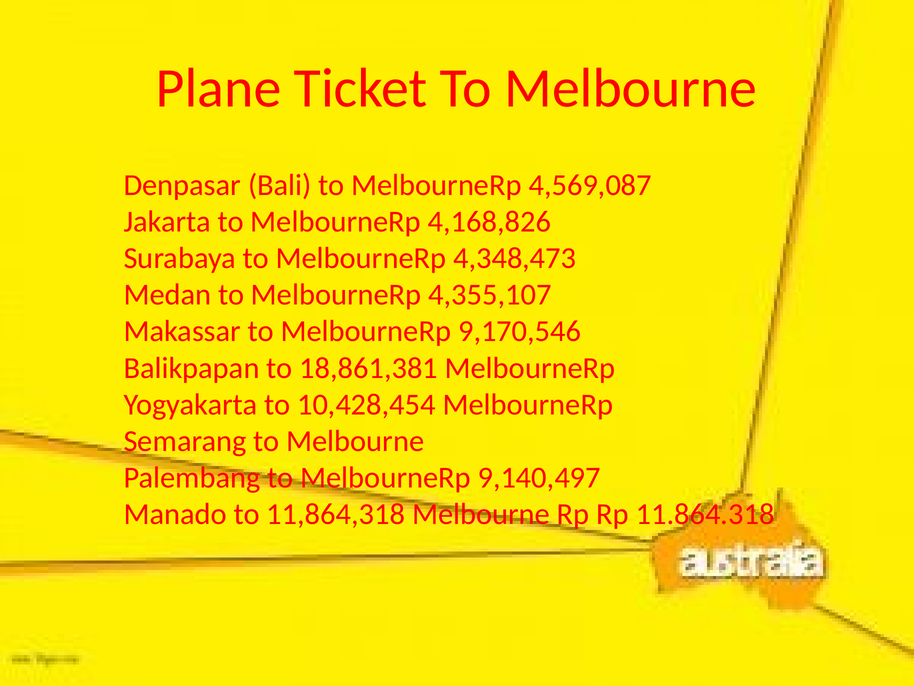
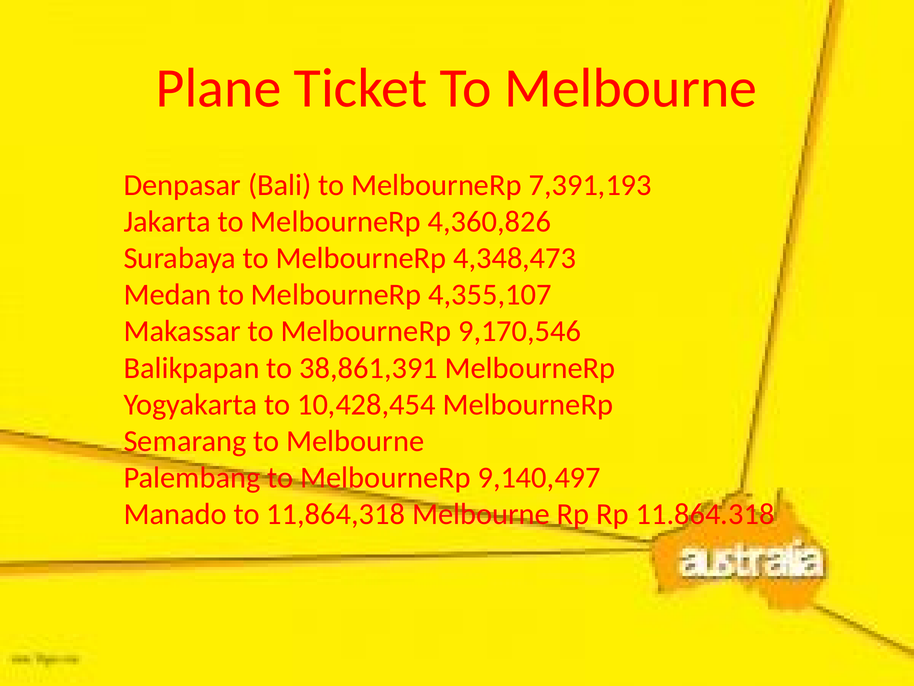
4,569,087: 4,569,087 -> 7,391,193 (590, 185)
4,168,826: 4,168,826 -> 4,360,826 (489, 222)
18,861,381: 18,861,381 -> 38,861,391 (369, 368)
